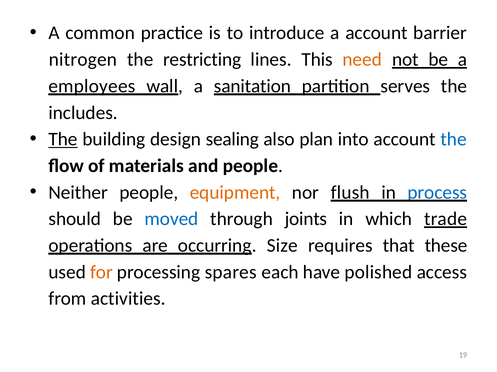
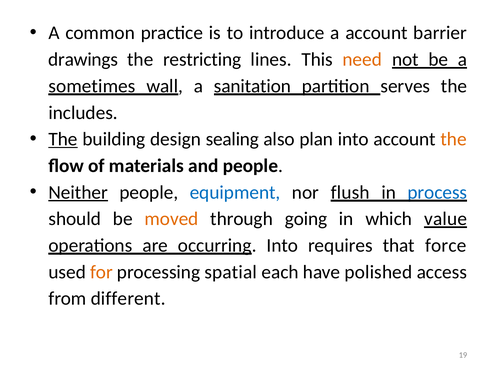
nitrogen: nitrogen -> drawings (83, 60)
employees: employees -> sometimes (92, 86)
the colour: blue -> orange (454, 139)
Neither underline: none -> present (78, 193)
equipment colour: orange -> blue (235, 193)
moved colour: blue -> orange (172, 219)
joints: joints -> going (306, 219)
trade: trade -> value (446, 219)
occurring Size: Size -> Into (282, 246)
these: these -> force (446, 246)
spares: spares -> spatial (231, 273)
activities: activities -> different (128, 299)
